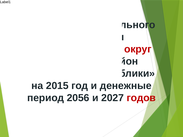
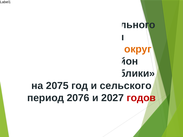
округ colour: red -> orange (138, 49)
2015: 2015 -> 2075 (57, 86)
денежные: денежные -> сельского (126, 86)
2056: 2056 -> 2076 (78, 98)
